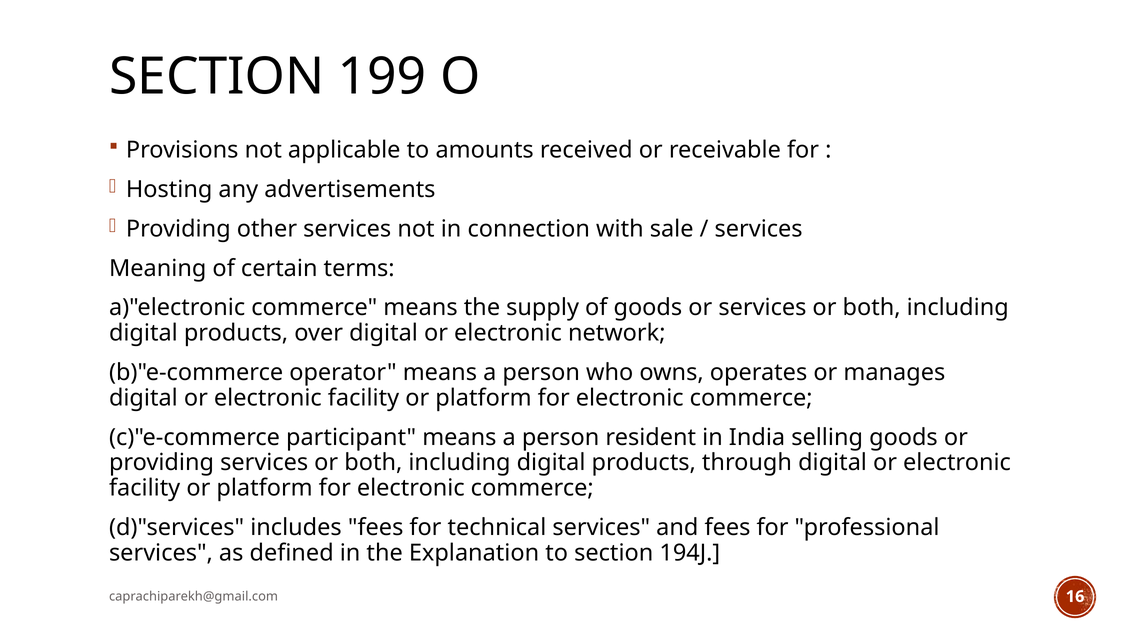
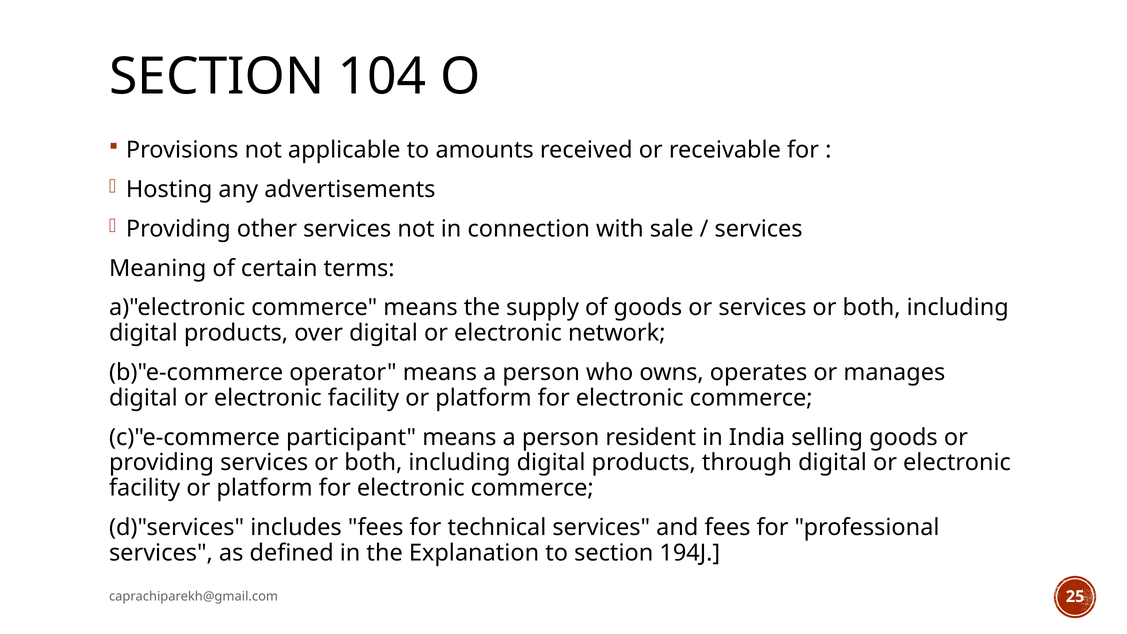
199: 199 -> 104 (382, 77)
16: 16 -> 25 (1075, 596)
